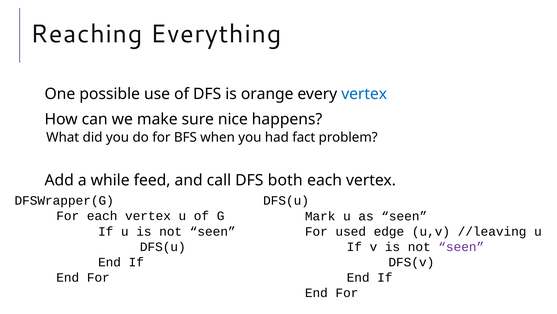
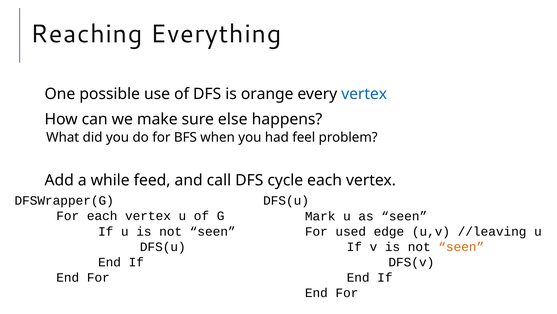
nice: nice -> else (233, 119)
fact: fact -> feel (304, 137)
both: both -> cycle (285, 180)
seen colour: purple -> orange (461, 246)
